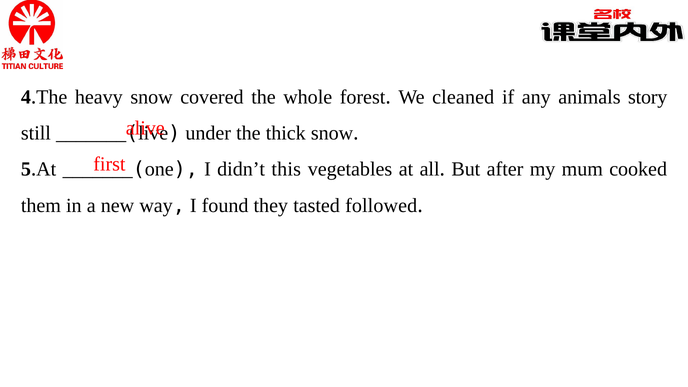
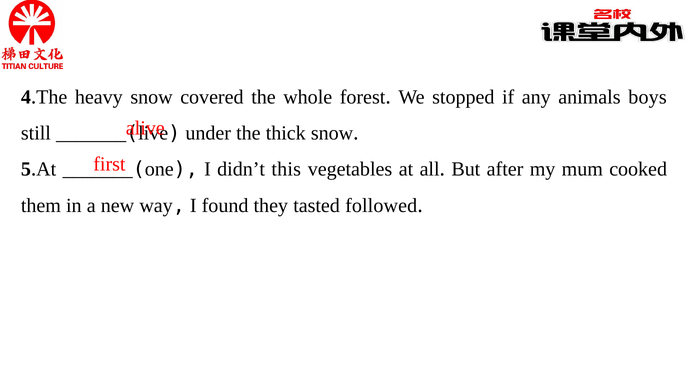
cleaned: cleaned -> stopped (463, 97)
story: story -> boys (648, 97)
